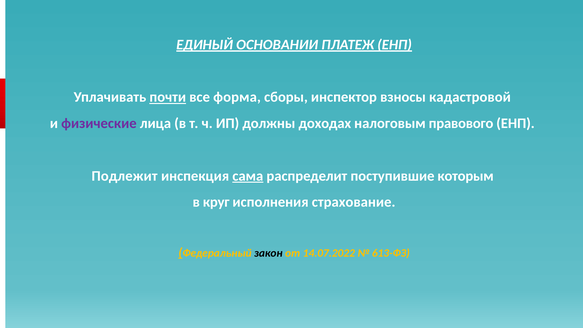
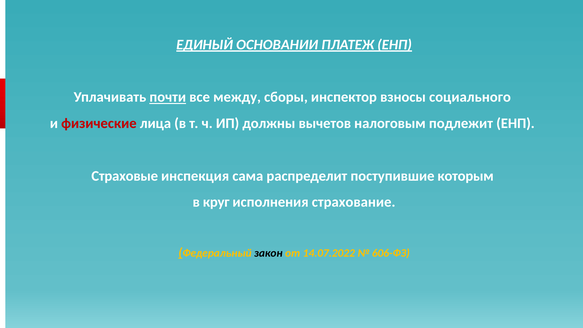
форма: форма -> между (237, 97)
кадастровой: кадастровой -> социального (470, 97)
физические colour: purple -> red (99, 123)
доходах: доходах -> вычетов (325, 123)
правового: правового -> подлежит (461, 123)
Подлежит: Подлежит -> Страховые (125, 176)
сама underline: present -> none (248, 176)
613-ФЗ: 613-ФЗ -> 606-ФЗ (391, 253)
